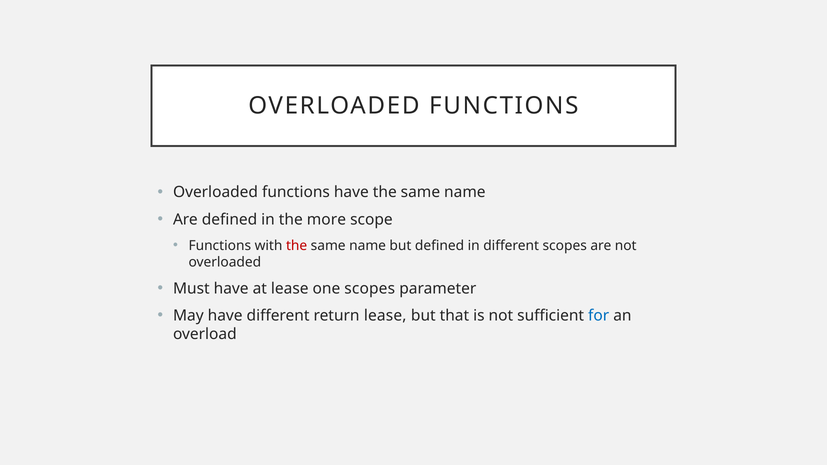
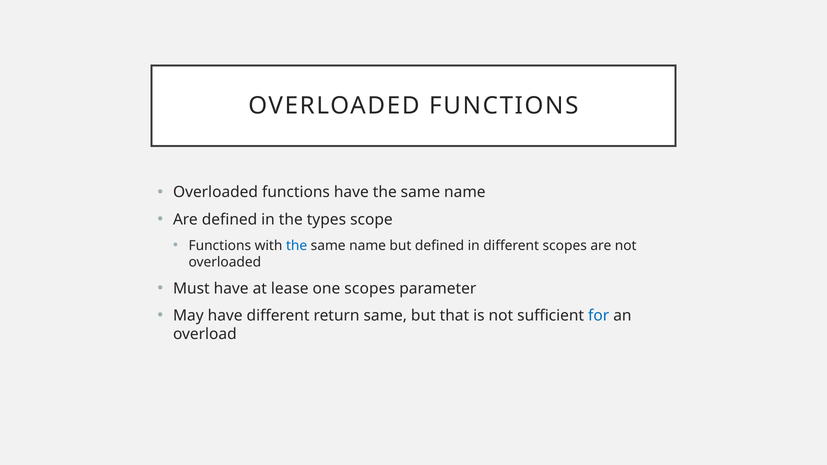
more: more -> types (326, 220)
the colour: red -> blue (297, 246)
return lease: lease -> same (385, 316)
